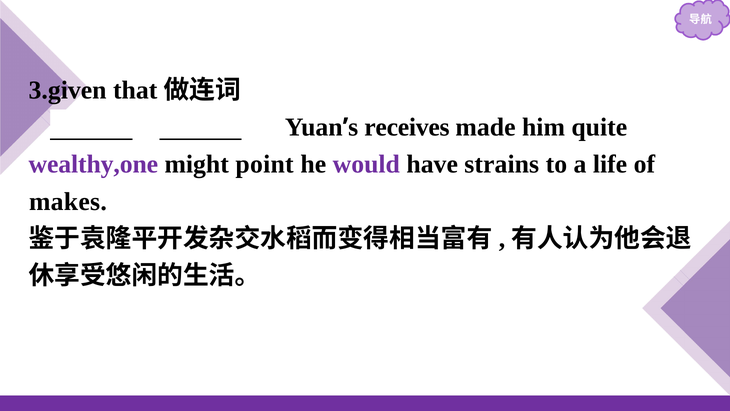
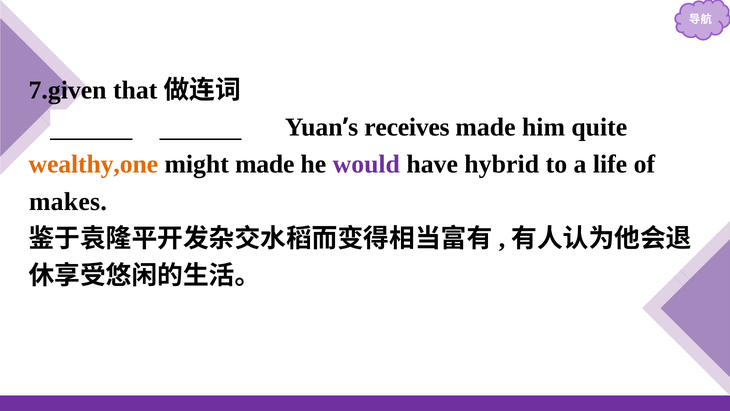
3.given: 3.given -> 7.given (68, 90)
wealthy,one colour: purple -> orange (93, 164)
might point: point -> made (265, 164)
strains: strains -> hybrid (502, 164)
